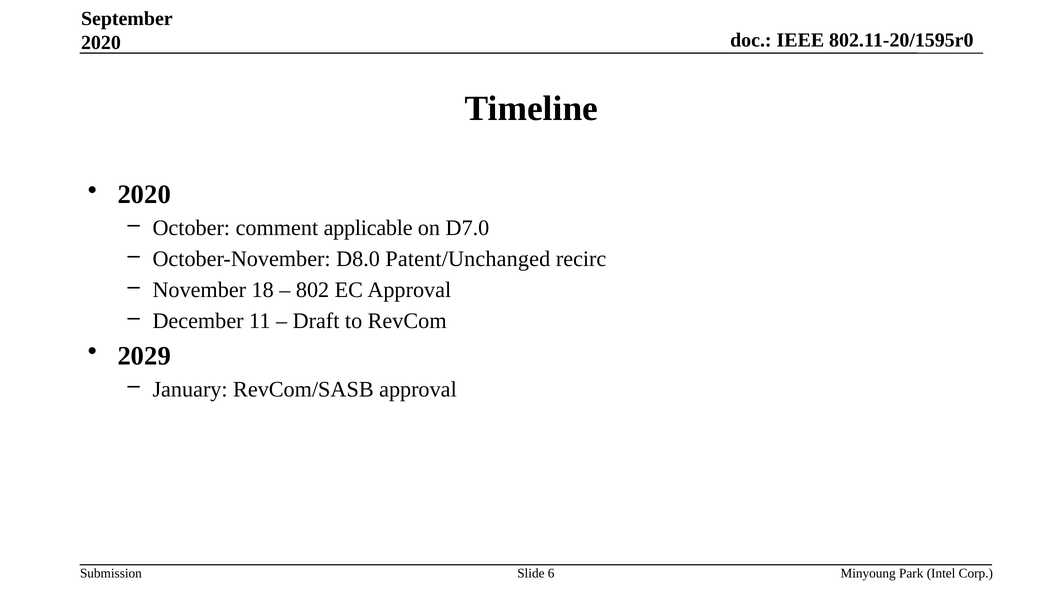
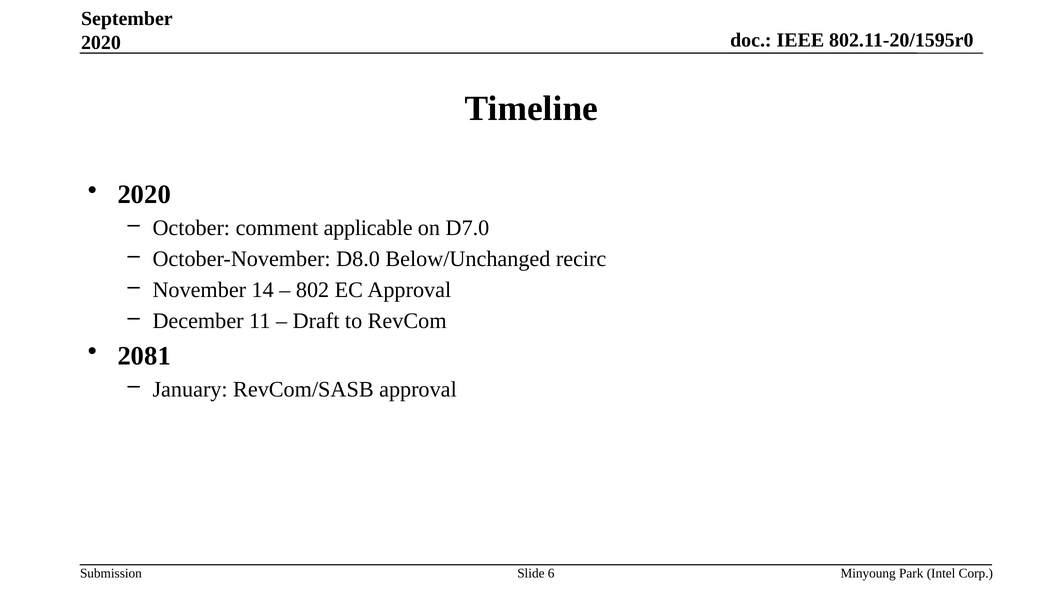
Patent/Unchanged: Patent/Unchanged -> Below/Unchanged (468, 259)
18: 18 -> 14 (263, 290)
2029: 2029 -> 2081 (144, 356)
